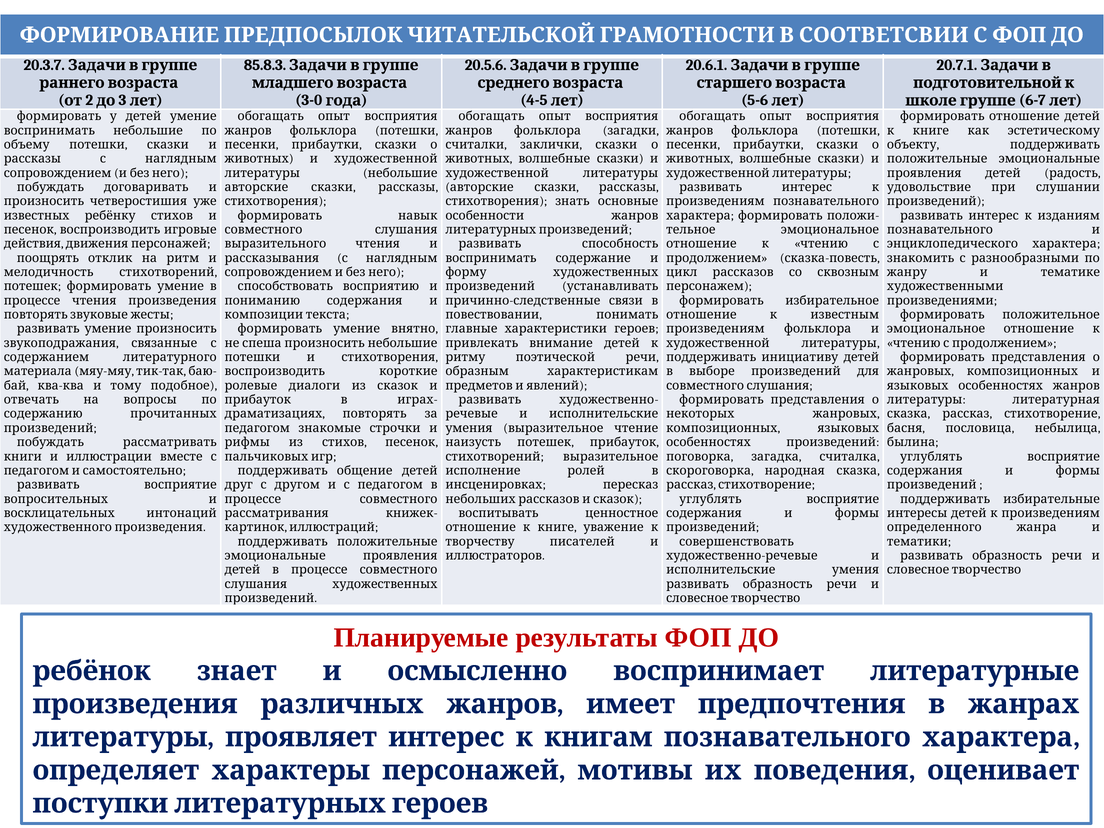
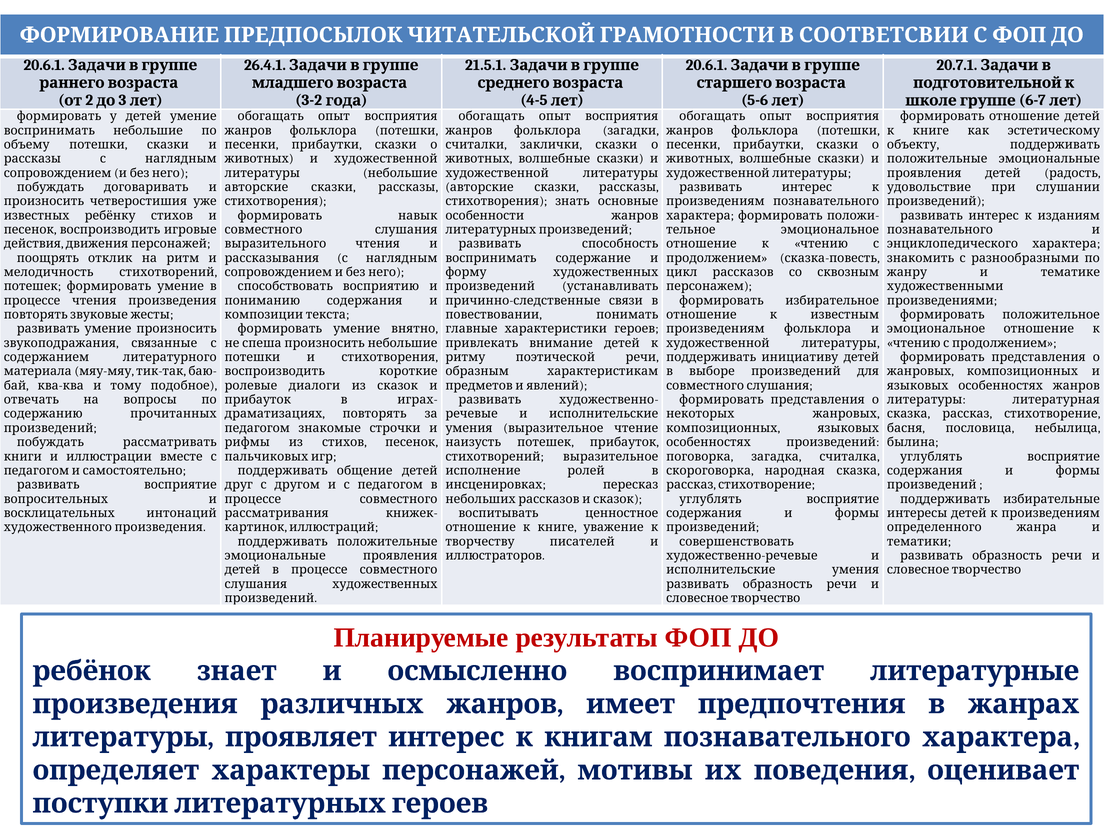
20.3.7: 20.3.7 -> 20.6.1 (44, 65)
85.8.3: 85.8.3 -> 26.4.1 (265, 65)
20.5.6: 20.5.6 -> 21.5.1 (486, 65)
3-0: 3-0 -> 3-2 (309, 100)
